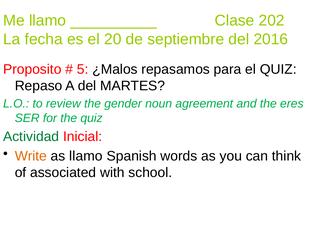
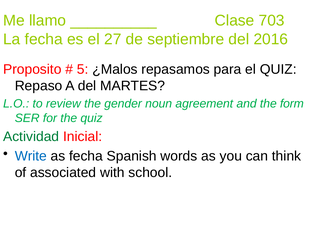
202: 202 -> 703 (272, 21)
20: 20 -> 27 (113, 39)
eres: eres -> form (292, 104)
Write colour: orange -> blue (31, 156)
as llamo: llamo -> fecha (86, 156)
